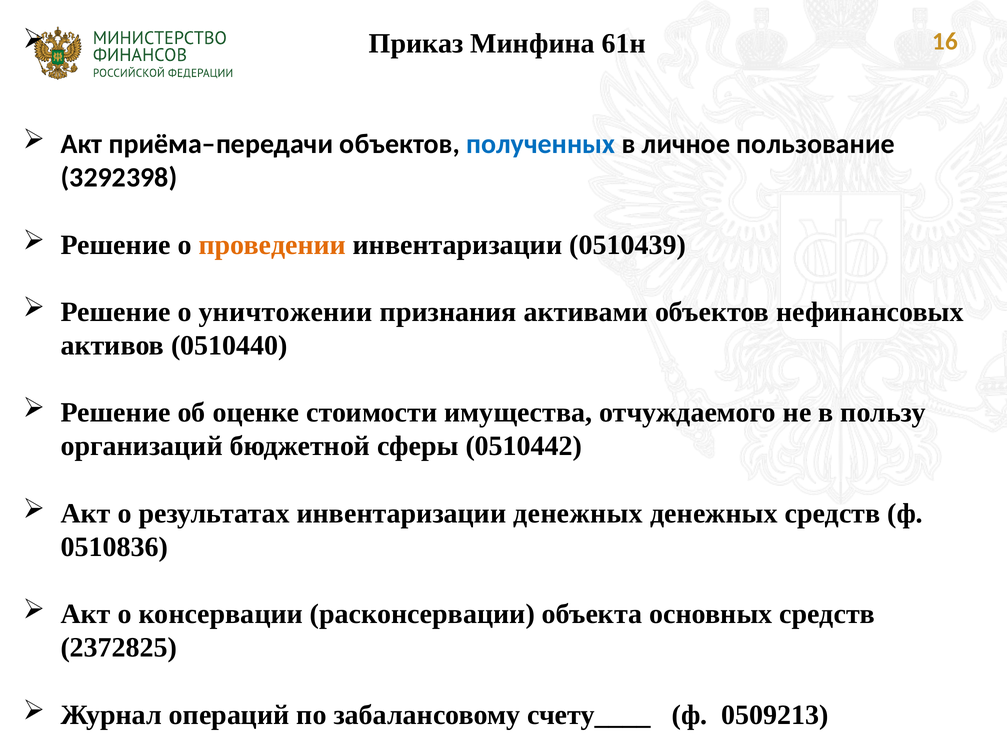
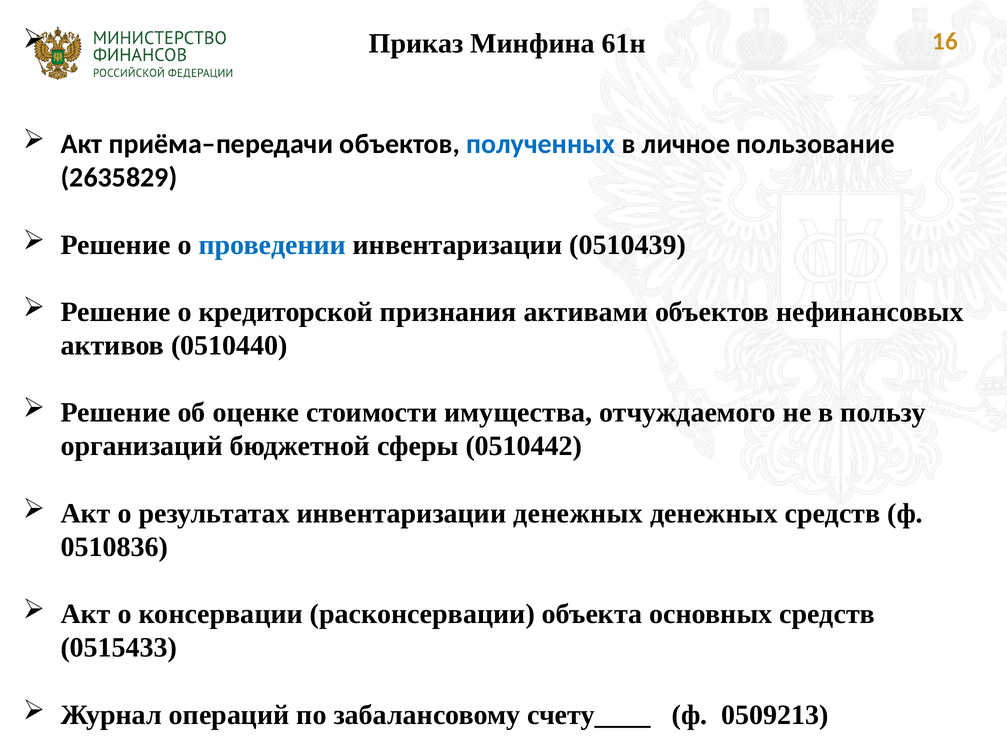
3292398: 3292398 -> 2635829 (119, 178)
проведении colour: orange -> blue (272, 245)
уничтожении: уничтожении -> кредиторской (286, 312)
2372825: 2372825 -> 0515433 (119, 648)
